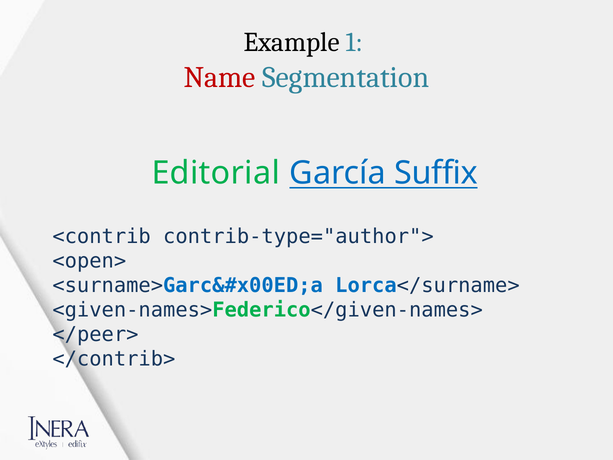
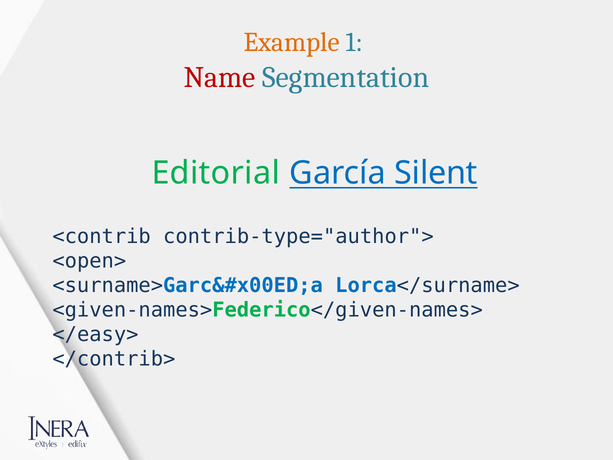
Example colour: black -> orange (292, 42)
Suffix: Suffix -> Silent (436, 173)
</peer>: </peer> -> </easy> (95, 335)
